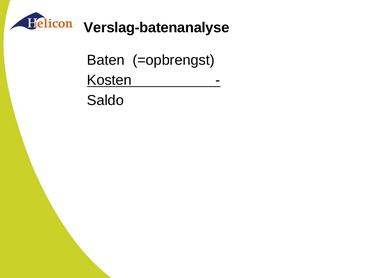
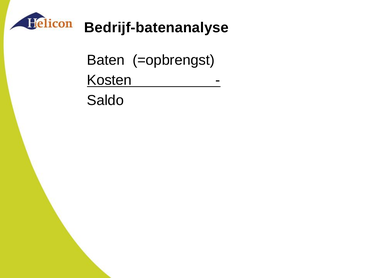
Verslag-batenanalyse: Verslag-batenanalyse -> Bedrijf-batenanalyse (156, 28)
